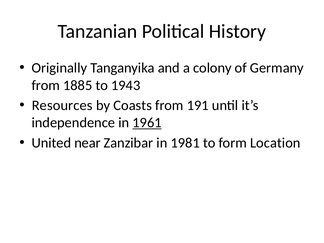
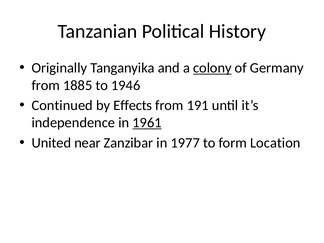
colony underline: none -> present (212, 68)
1943: 1943 -> 1946 (126, 85)
Resources: Resources -> Continued (62, 105)
Coasts: Coasts -> Effects (133, 105)
1981: 1981 -> 1977 (185, 143)
